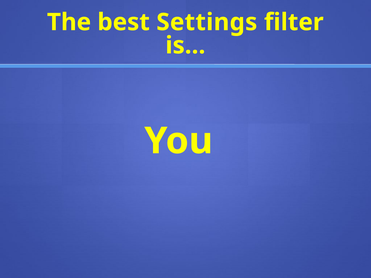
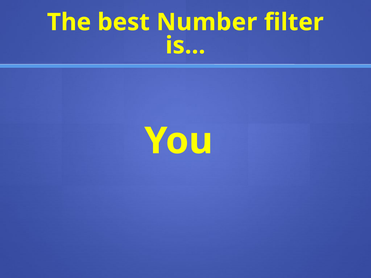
Settings: Settings -> Number (207, 22)
